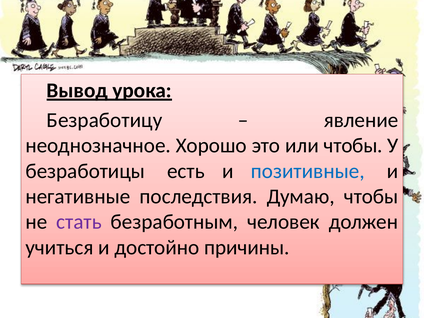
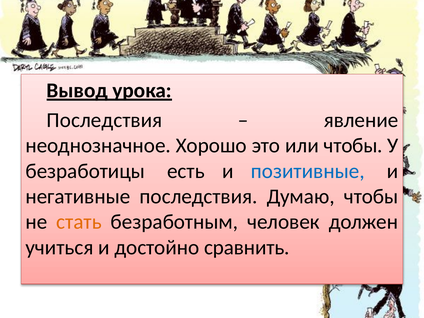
Безработицу: Безработицу -> Последствия (104, 120)
стать colour: purple -> orange (79, 222)
причины: причины -> сравнить (247, 247)
